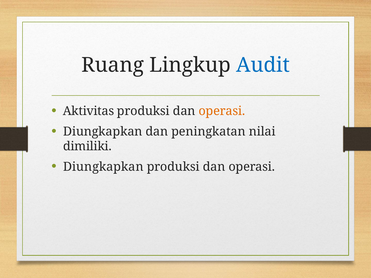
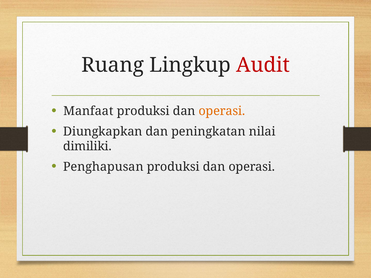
Audit colour: blue -> red (263, 65)
Aktivitas: Aktivitas -> Manfaat (88, 111)
Diungkapkan: Diungkapkan -> Penghapusan (103, 167)
